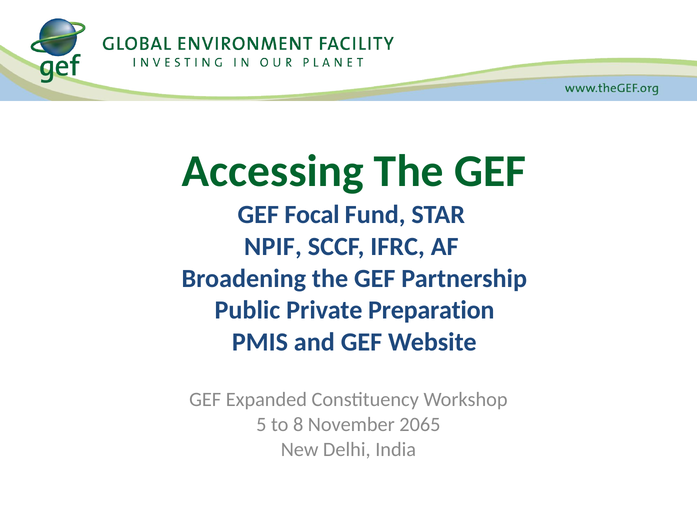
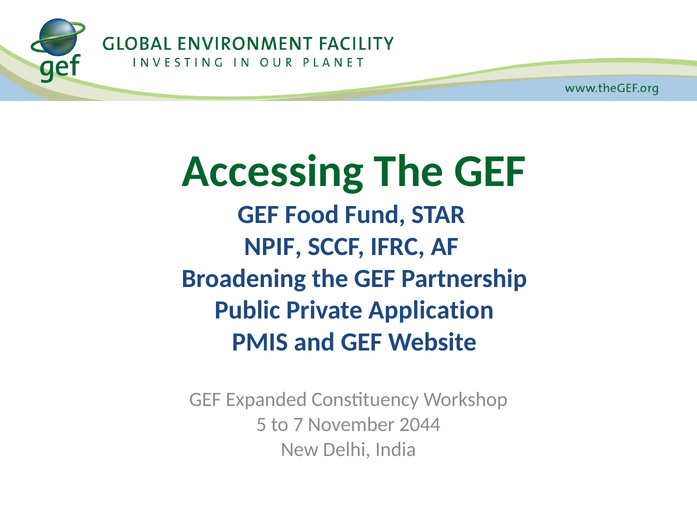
Focal: Focal -> Food (312, 215)
Preparation: Preparation -> Application (431, 310)
8: 8 -> 7 (298, 424)
2065: 2065 -> 2044 (420, 424)
